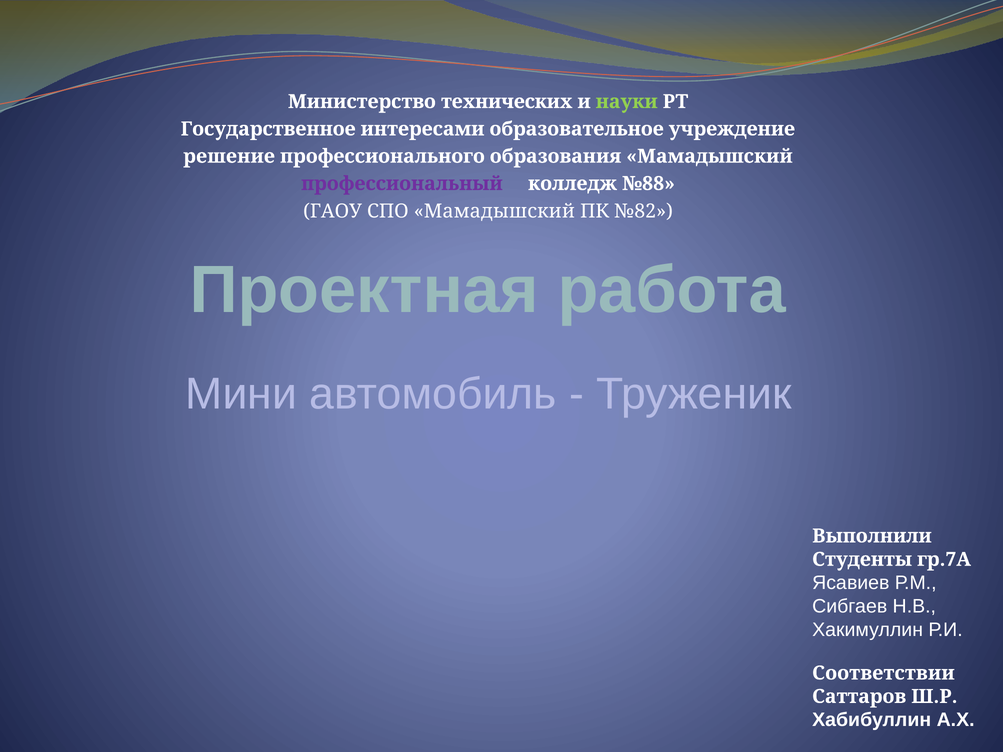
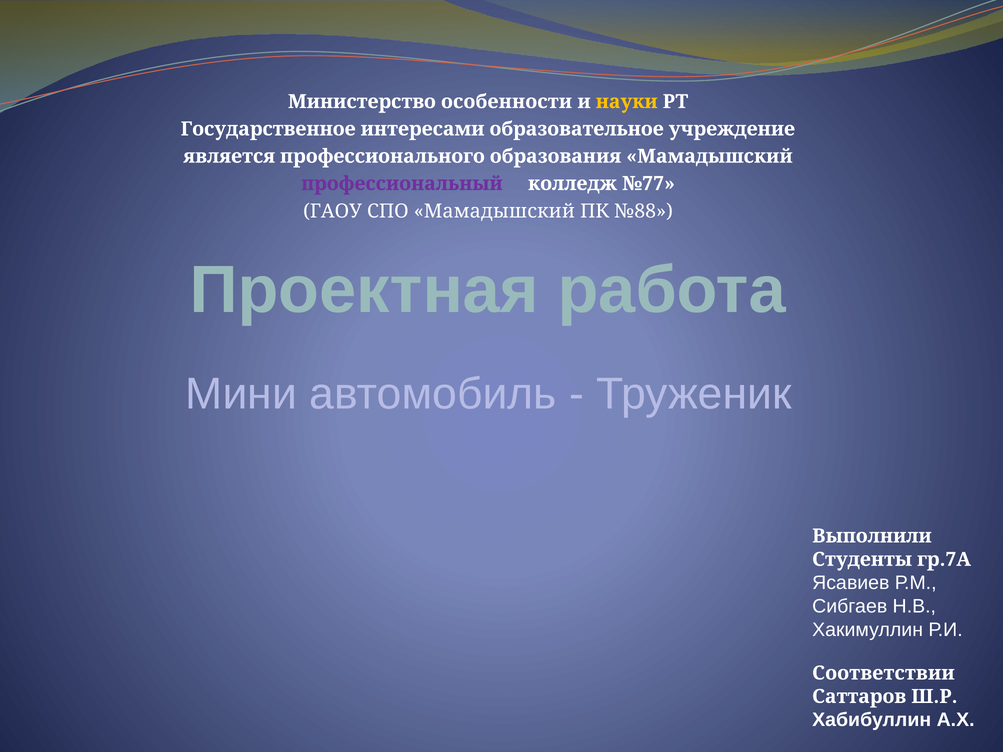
технических: технических -> особенности (507, 102)
науки colour: light green -> yellow (627, 102)
решение: решение -> является (229, 156)
№88: №88 -> №77 (649, 184)
№82: №82 -> №88 (644, 212)
